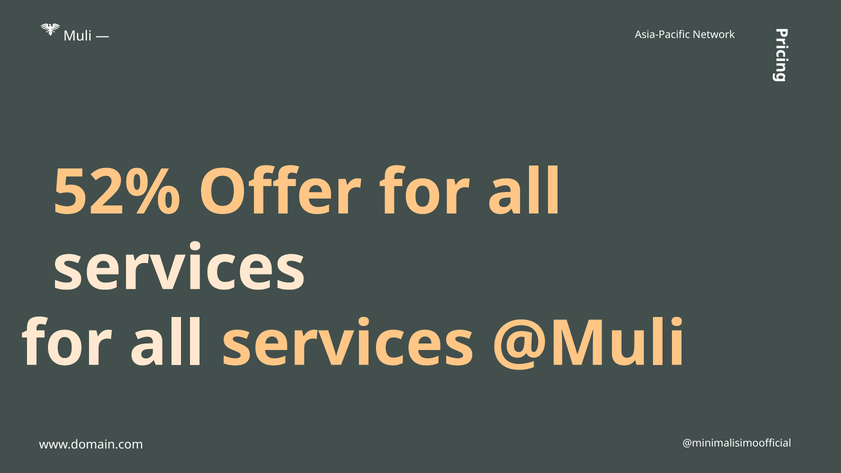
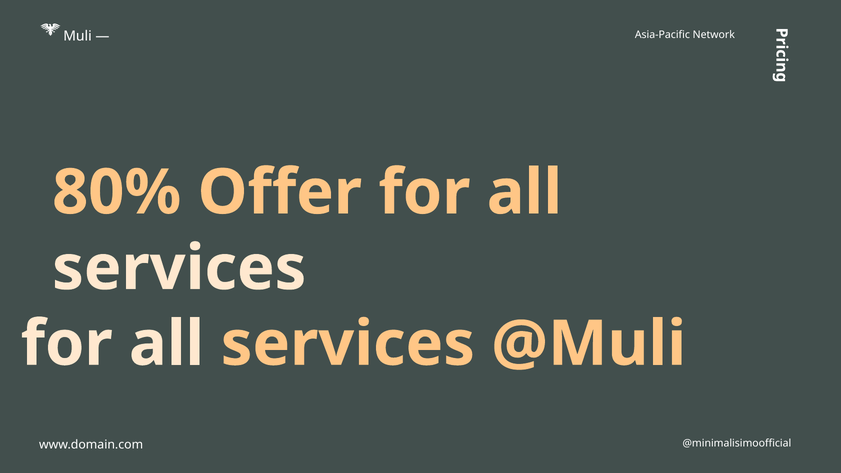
52%: 52% -> 80% (117, 193)
